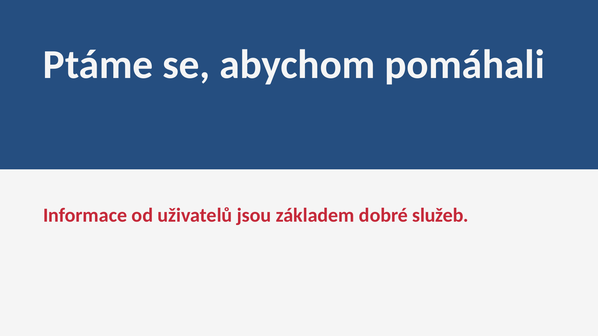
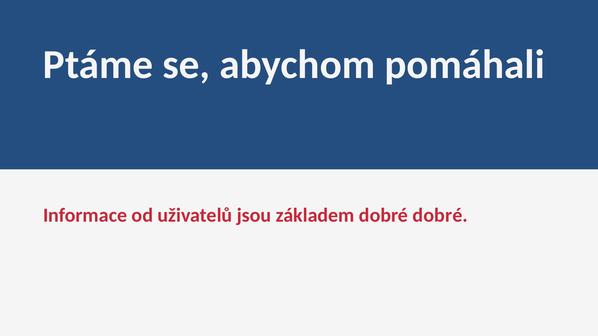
dobré služeb: služeb -> dobré (440, 215)
